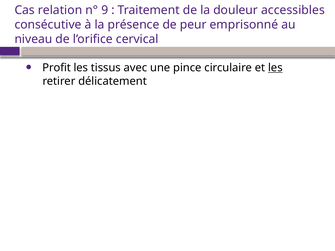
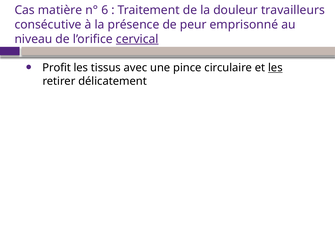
relation: relation -> matière (60, 10)
9: 9 -> 6 (105, 10)
accessibles: accessibles -> travailleurs (293, 10)
cervical underline: none -> present (137, 39)
